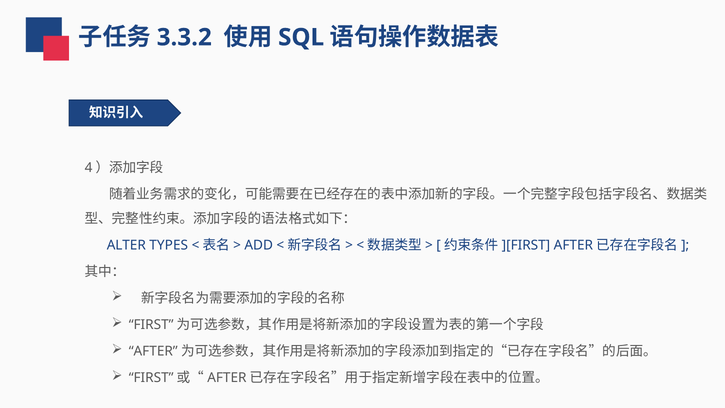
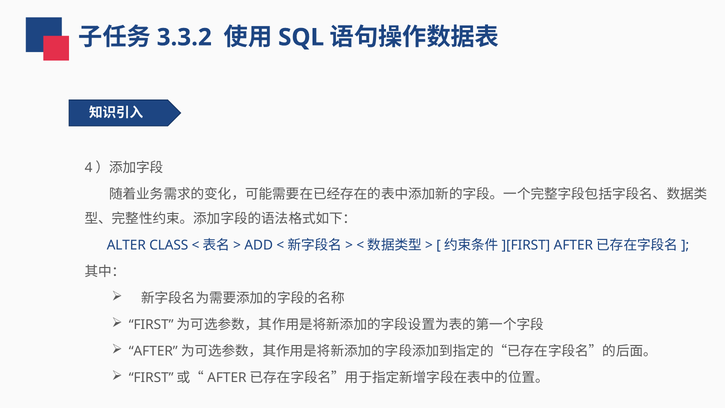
TYPES: TYPES -> CLASS (169, 245)
